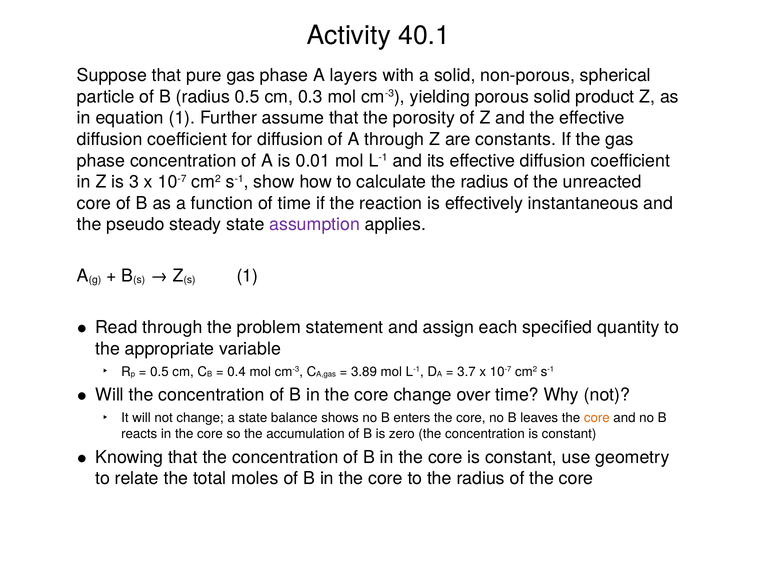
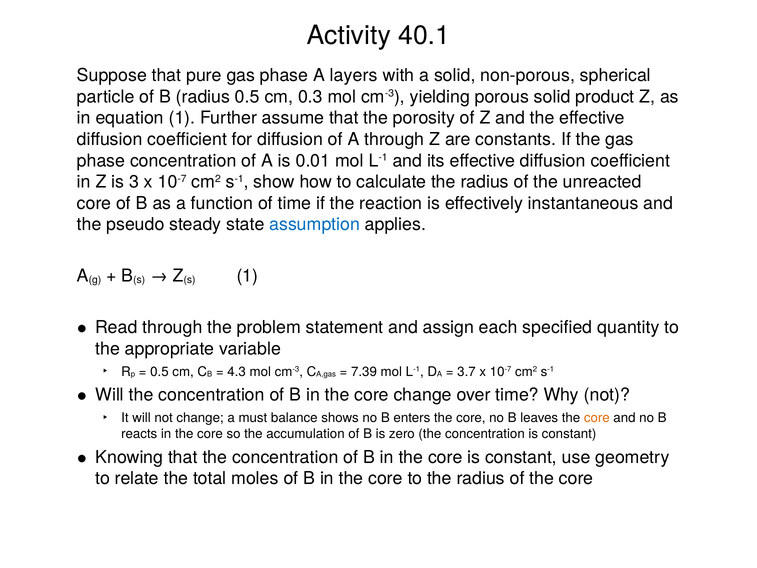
assumption colour: purple -> blue (315, 225)
0.4: 0.4 -> 4.3 (237, 371)
3.89: 3.89 -> 7.39 (364, 371)
a state: state -> must (253, 418)
